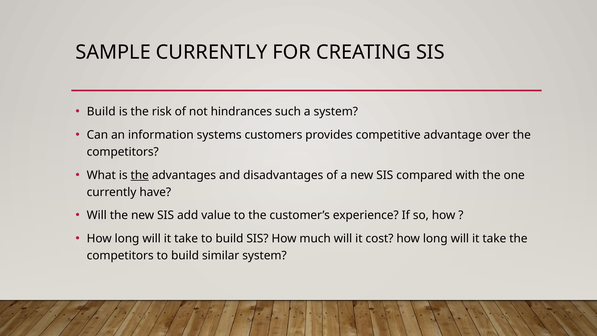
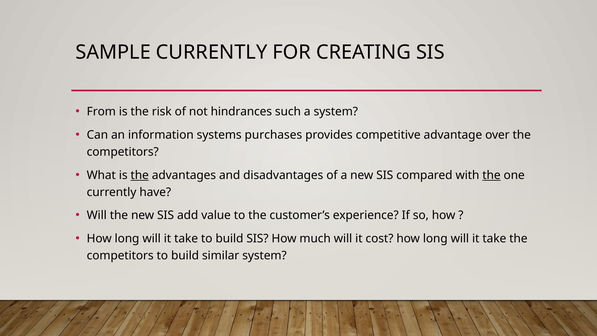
Build: Build -> From (101, 112)
customers: customers -> purchases (273, 135)
the underline: none -> present (491, 175)
